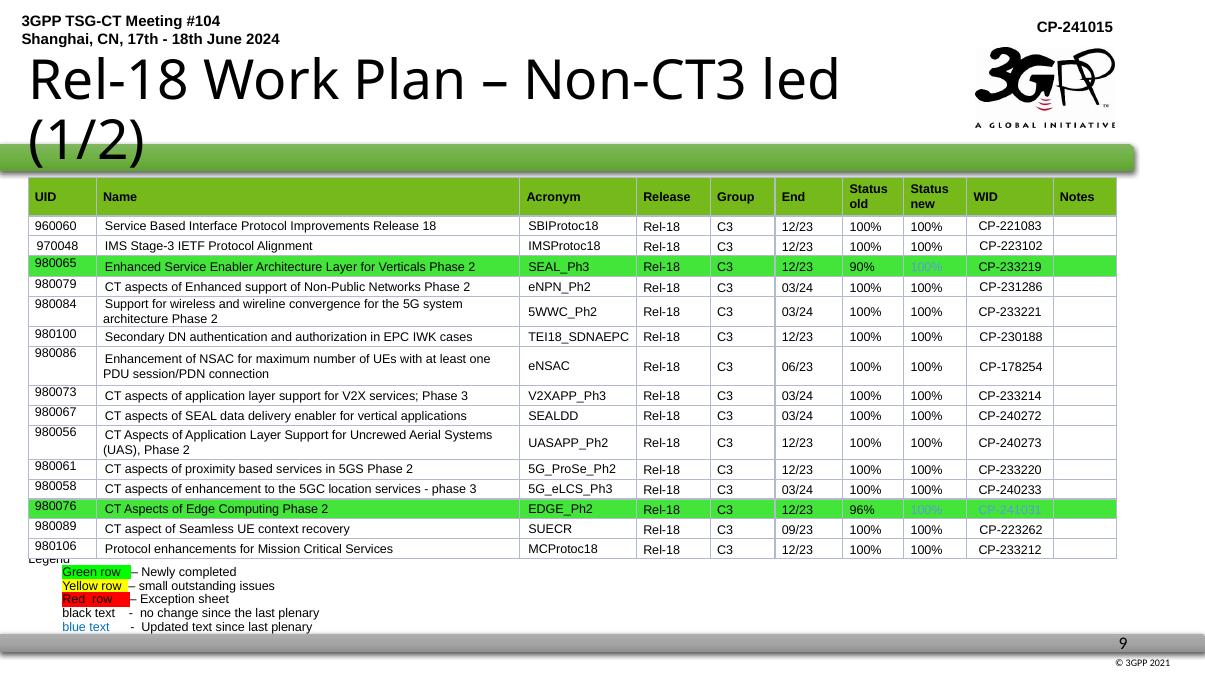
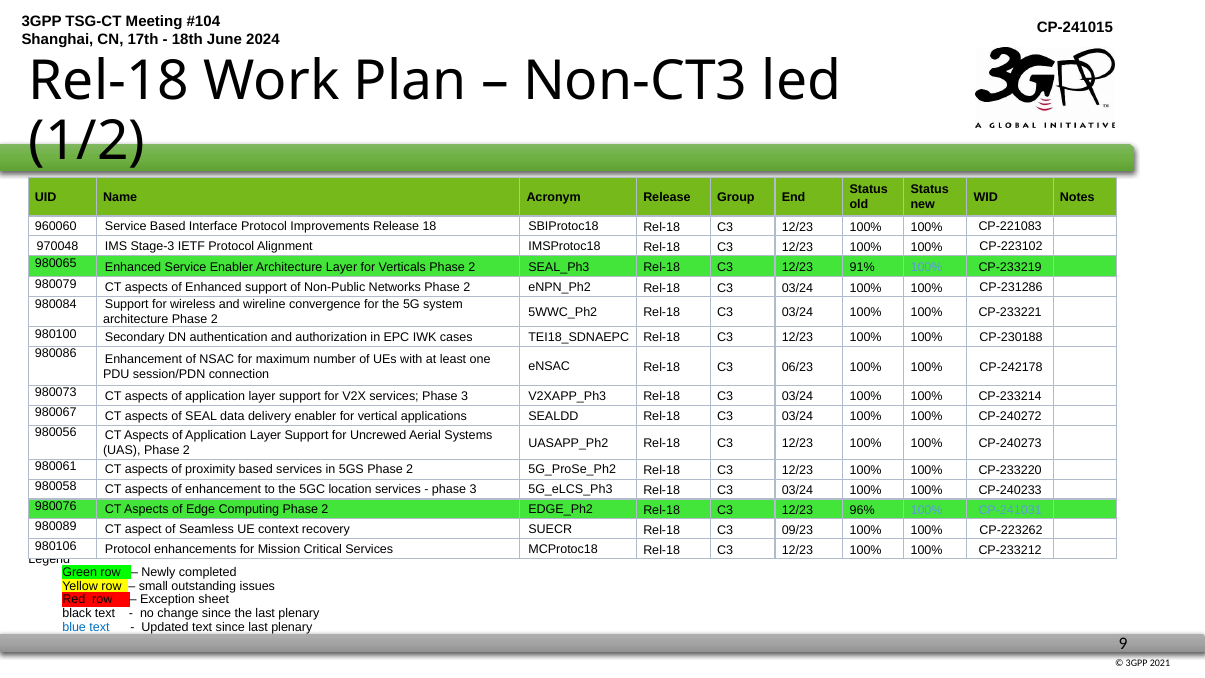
90%: 90% -> 91% (862, 267)
CP-178254: CP-178254 -> CP-242178 (1011, 367)
